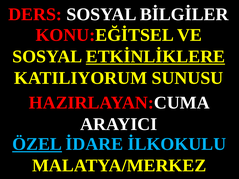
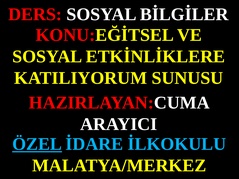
ETKİNLİKLERE underline: present -> none (155, 57)
